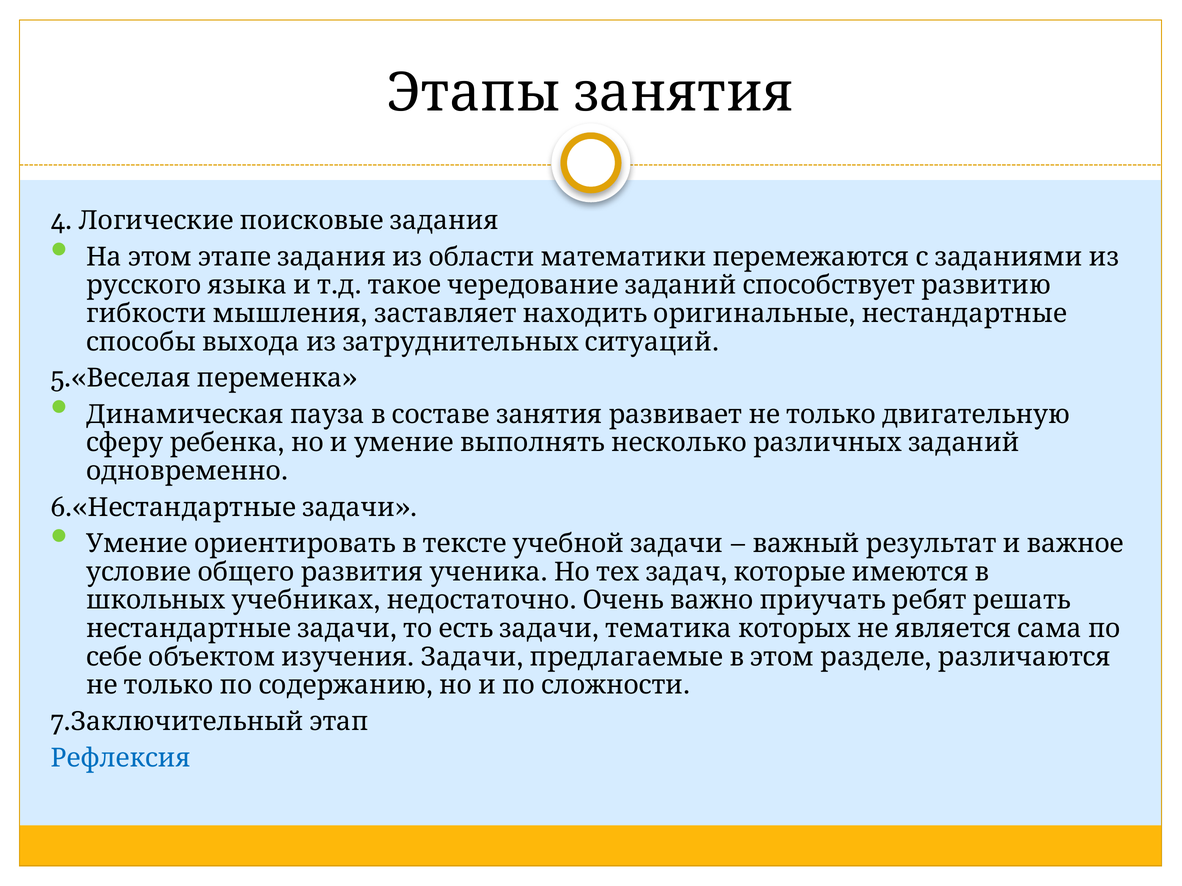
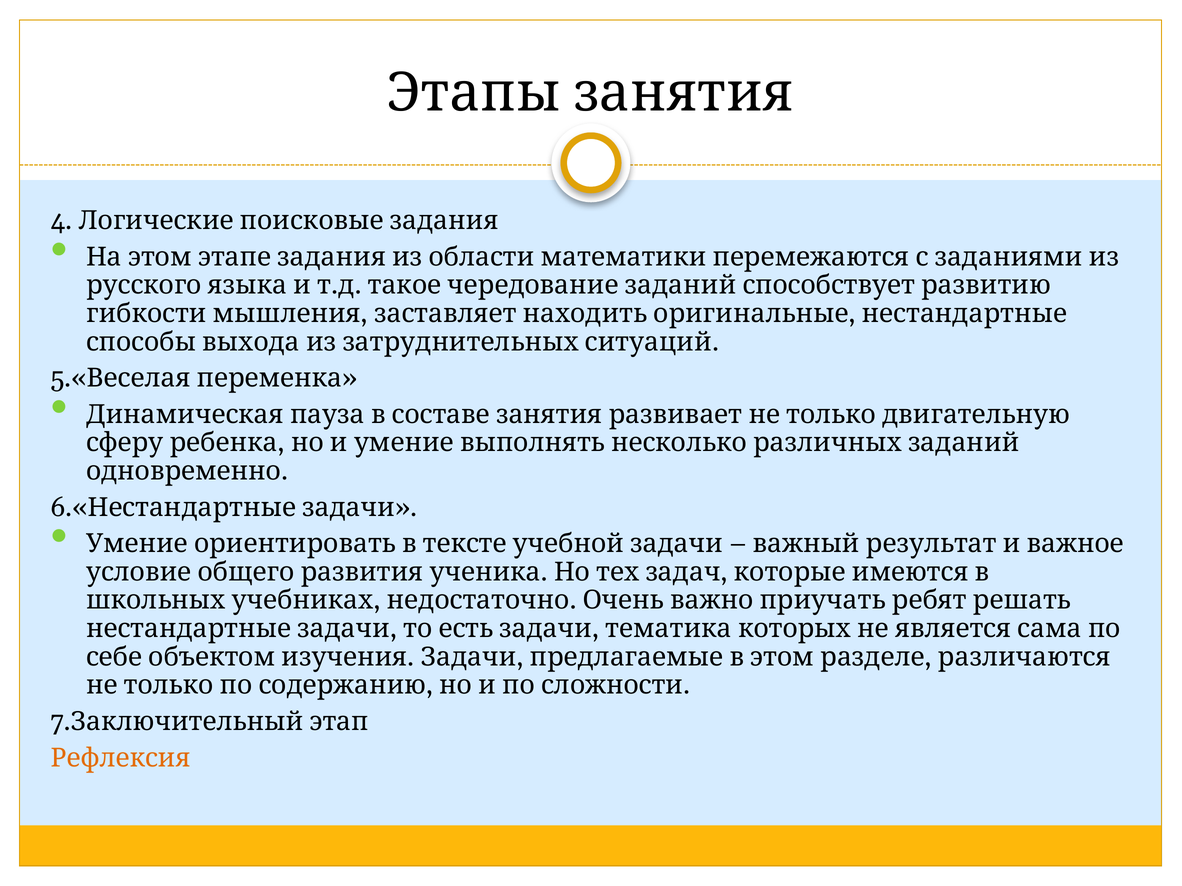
Рефлексия colour: blue -> orange (121, 758)
